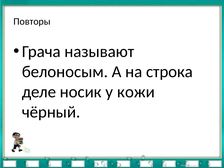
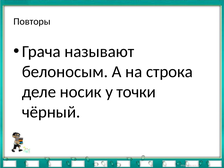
кожи: кожи -> точки (136, 92)
